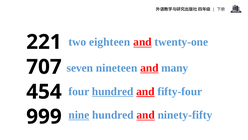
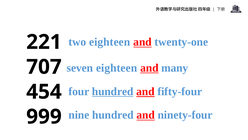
seven nineteen: nineteen -> eighteen (117, 68)
nine underline: present -> none (79, 115)
ninety-fifty: ninety-fifty -> ninety-four (185, 115)
